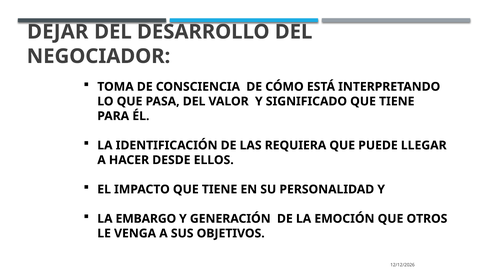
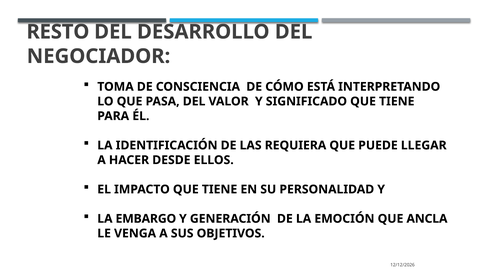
DEJAR: DEJAR -> RESTO (58, 32)
OTROS: OTROS -> ANCLA (427, 218)
